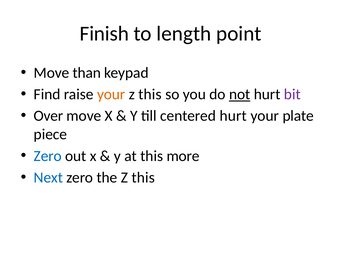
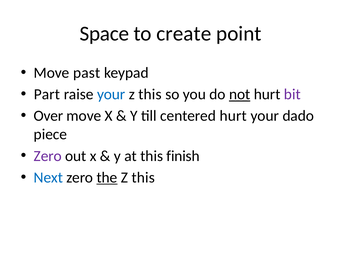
Finish: Finish -> Space (104, 33)
length: length -> create (184, 33)
than: than -> past (87, 73)
Find: Find -> Part (47, 94)
your colour: orange -> blue (111, 94)
plate: plate -> dado (298, 116)
Zero colour: blue -> purple (48, 156)
more: more -> finish (183, 156)
the underline: none -> present (107, 177)
